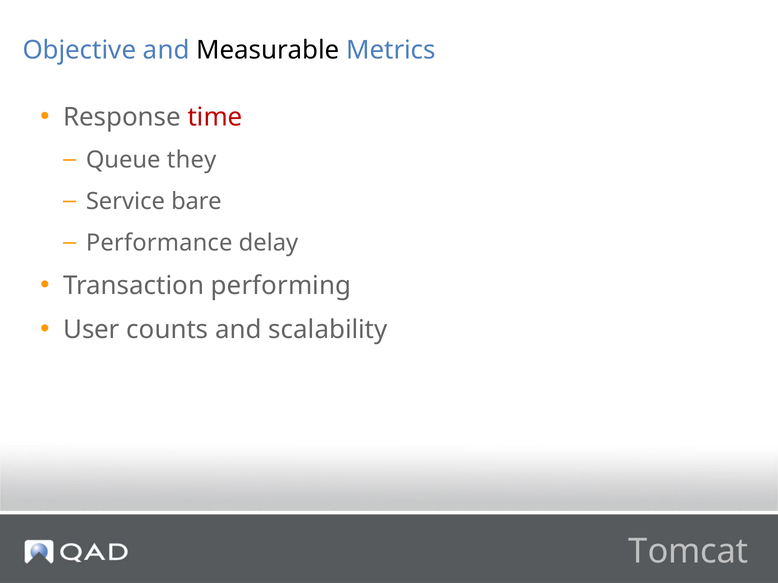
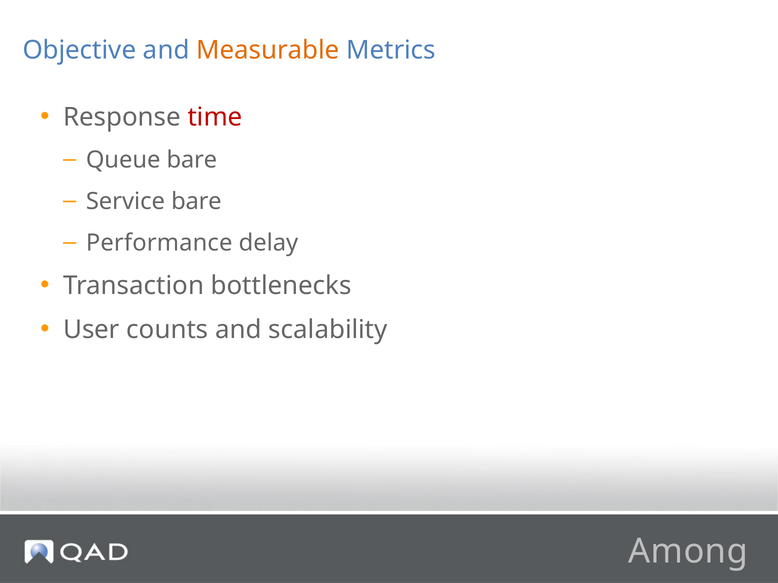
Measurable colour: black -> orange (268, 50)
Queue they: they -> bare (192, 160)
performing: performing -> bottlenecks (281, 286)
Tomcat: Tomcat -> Among (688, 552)
